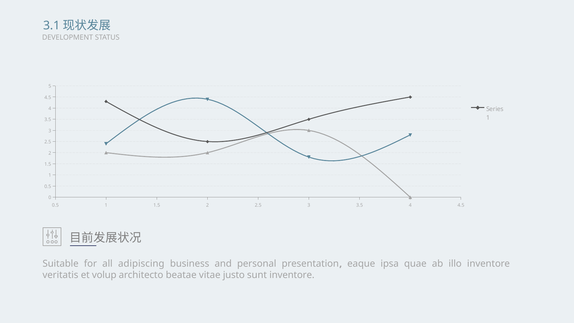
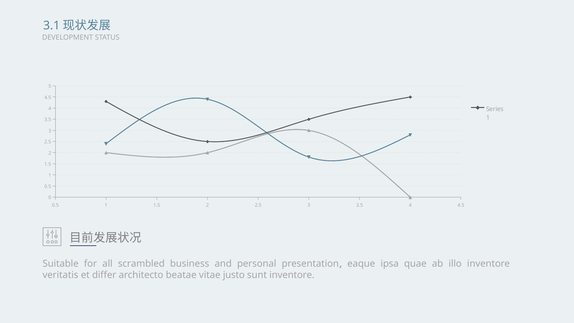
adipiscing: adipiscing -> scrambled (141, 264)
volup: volup -> differ (104, 275)
